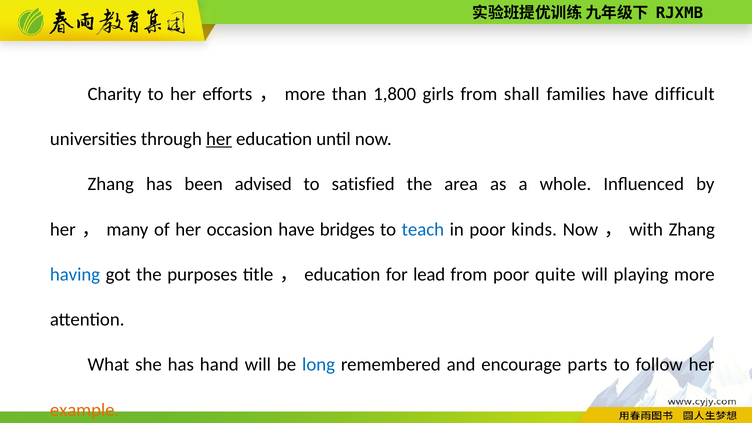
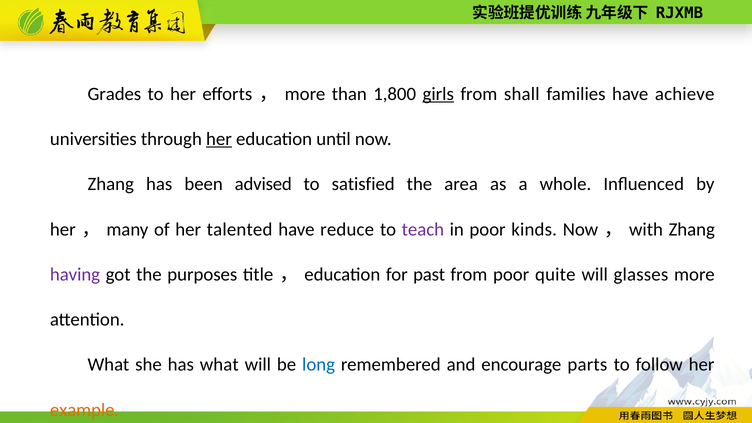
Charity: Charity -> Grades (114, 94)
girls underline: none -> present (438, 94)
difficult: difficult -> achieve (685, 94)
occasion: occasion -> talented (240, 229)
bridges: bridges -> reduce (347, 229)
teach colour: blue -> purple (423, 229)
having colour: blue -> purple (75, 274)
lead: lead -> past (429, 274)
playing: playing -> glasses (641, 274)
has hand: hand -> what (219, 365)
